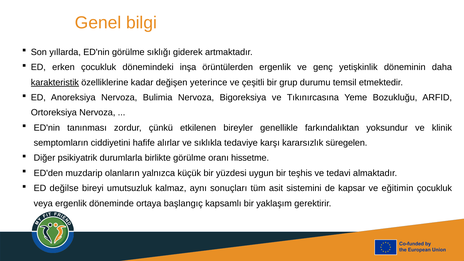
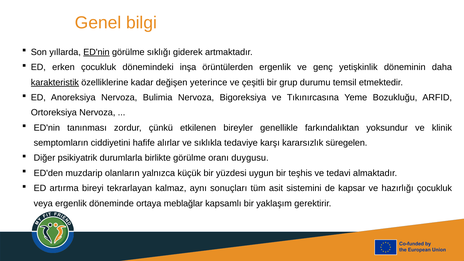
ED'nin underline: none -> present (96, 52)
hissetme: hissetme -> duygusu (250, 158)
değilse: değilse -> artırma (64, 188)
umutsuzluk: umutsuzluk -> tekrarlayan (129, 188)
eğitimin: eğitimin -> hazırlığı (398, 188)
başlangıç: başlangıç -> meblağlar (183, 203)
